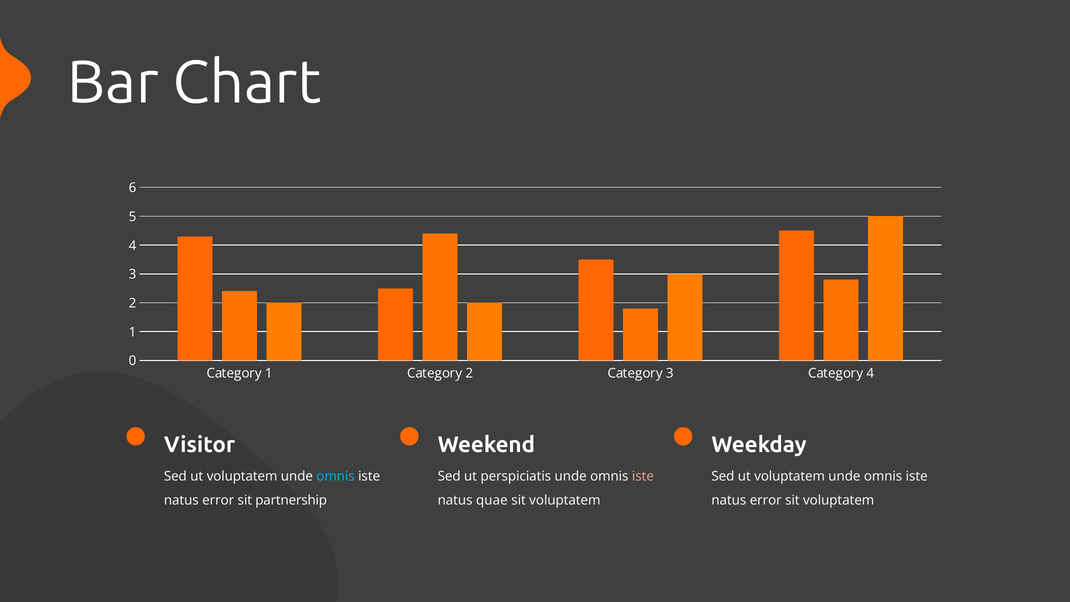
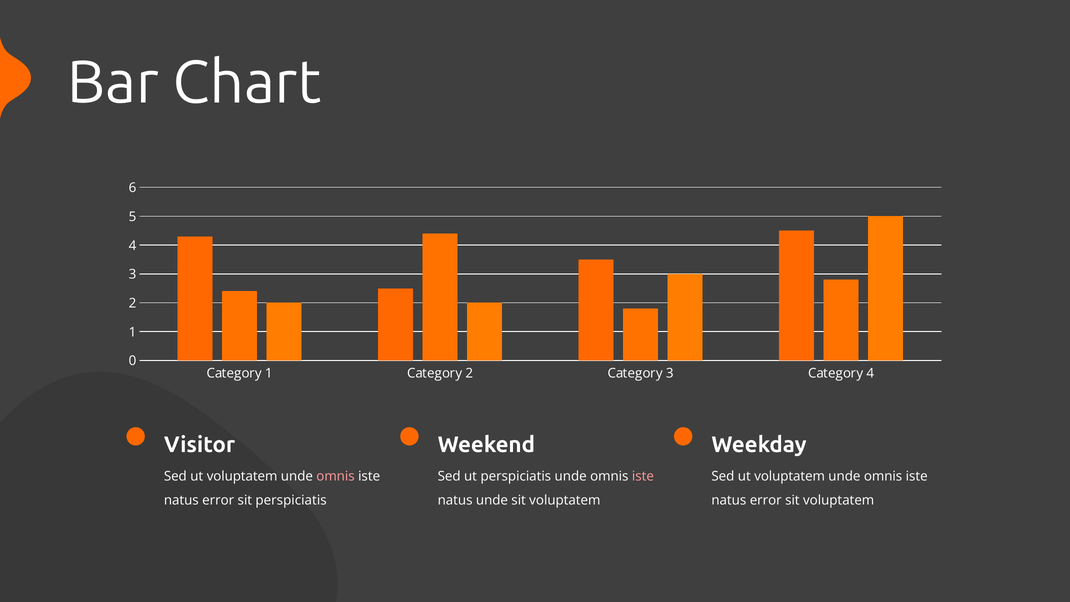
omnis colour: light blue -> pink (336, 476)
sit partnership: partnership -> perspiciatis (291, 500)
natus quae: quae -> unde (492, 500)
